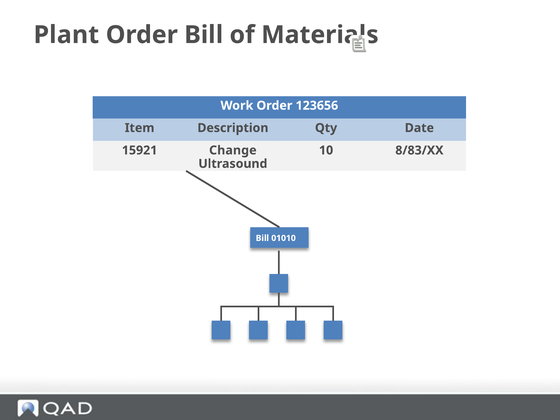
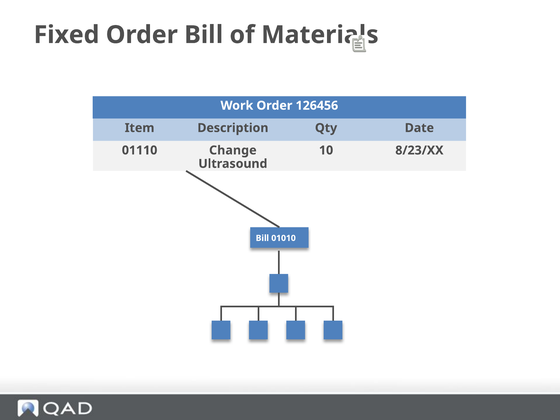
Plant: Plant -> Fixed (66, 35)
123656: 123656 -> 126456 (317, 106)
15921: 15921 -> 01110 (140, 150)
8/83/XX: 8/83/XX -> 8/23/XX (419, 150)
